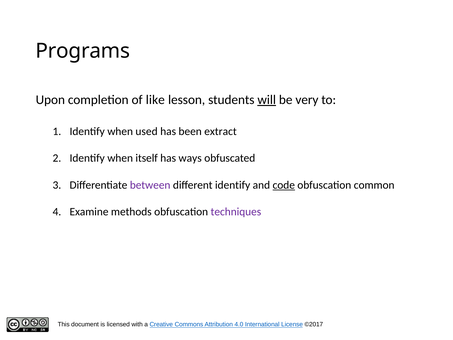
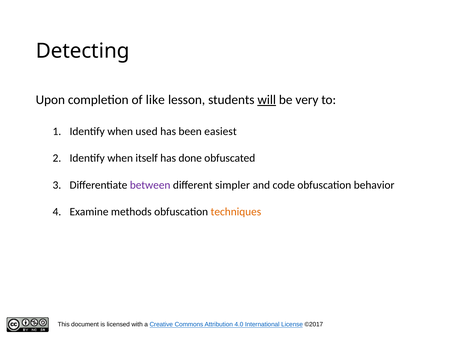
Programs: Programs -> Detecting (83, 51)
extract: extract -> easiest (221, 131)
ways: ways -> done (190, 158)
different identify: identify -> simpler (233, 185)
code underline: present -> none (284, 185)
common: common -> behavior (374, 185)
techniques colour: purple -> orange (236, 212)
